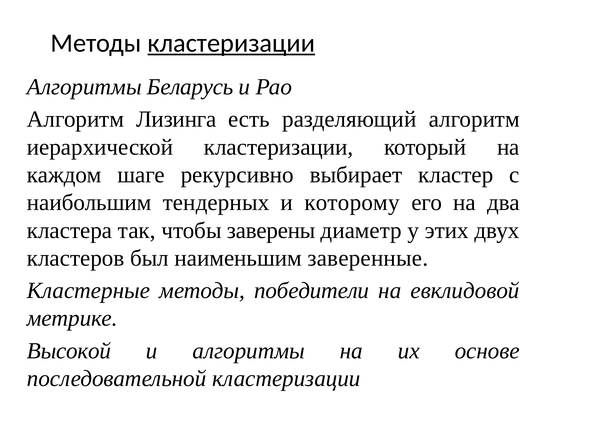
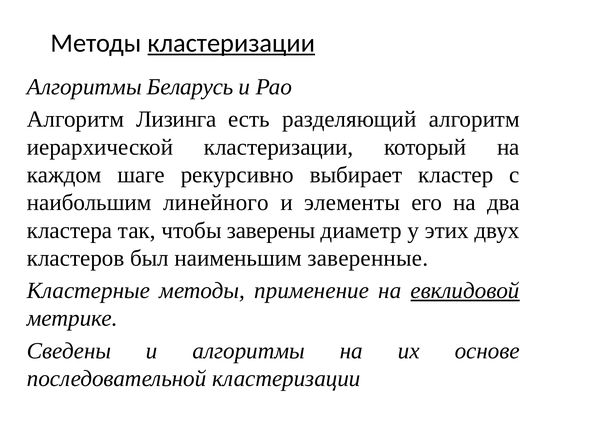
тендерных: тендерных -> линейного (216, 202)
которому: которому -> элементы (352, 202)
победители: победители -> применение (312, 290)
евклидовой underline: none -> present (465, 290)
Высокой: Высокой -> Сведены (69, 350)
